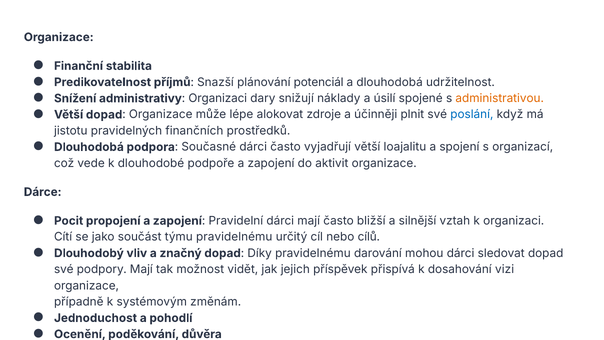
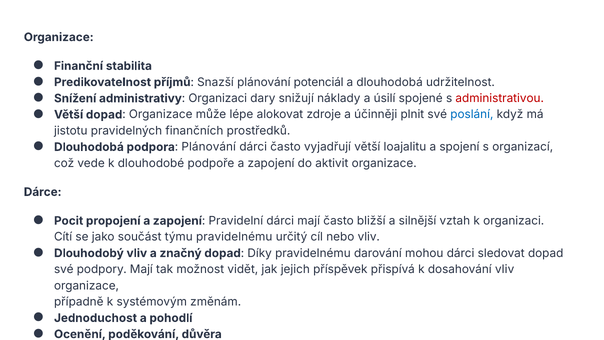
administrativou colour: orange -> red (500, 98)
podpora Současné: Současné -> Plánování (209, 147)
nebo cílů: cílů -> vliv (369, 237)
dosahování vizi: vizi -> vliv (505, 269)
